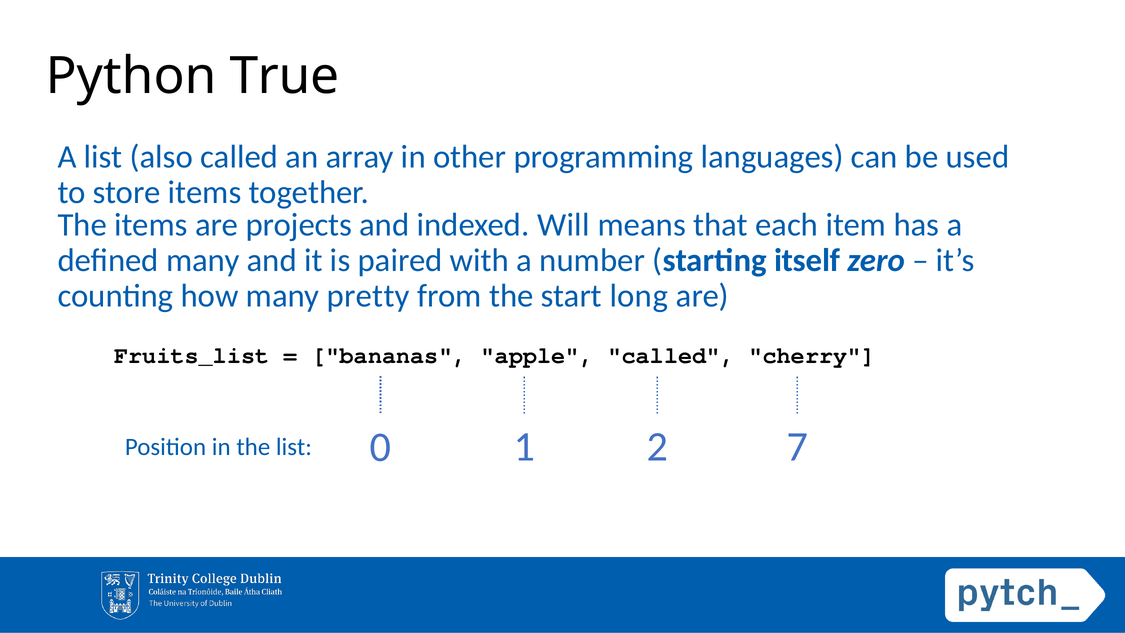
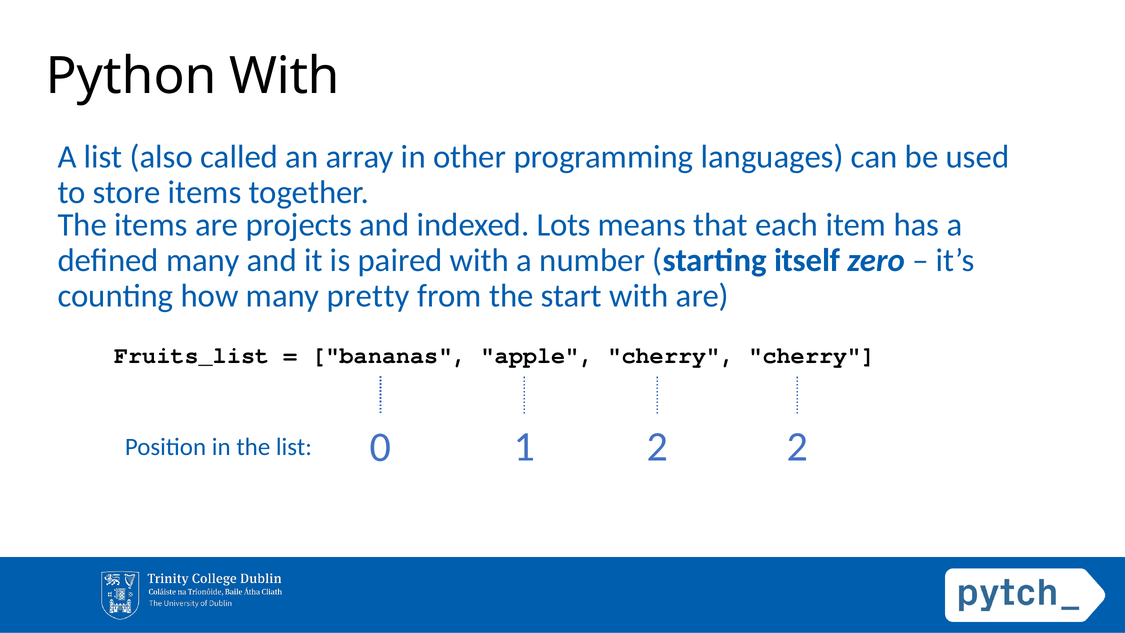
Python True: True -> With (284, 76)
Will: Will -> Lots (564, 225)
start long: long -> with (639, 296)
apple called: called -> cherry (671, 356)
2 7: 7 -> 2 (797, 447)
